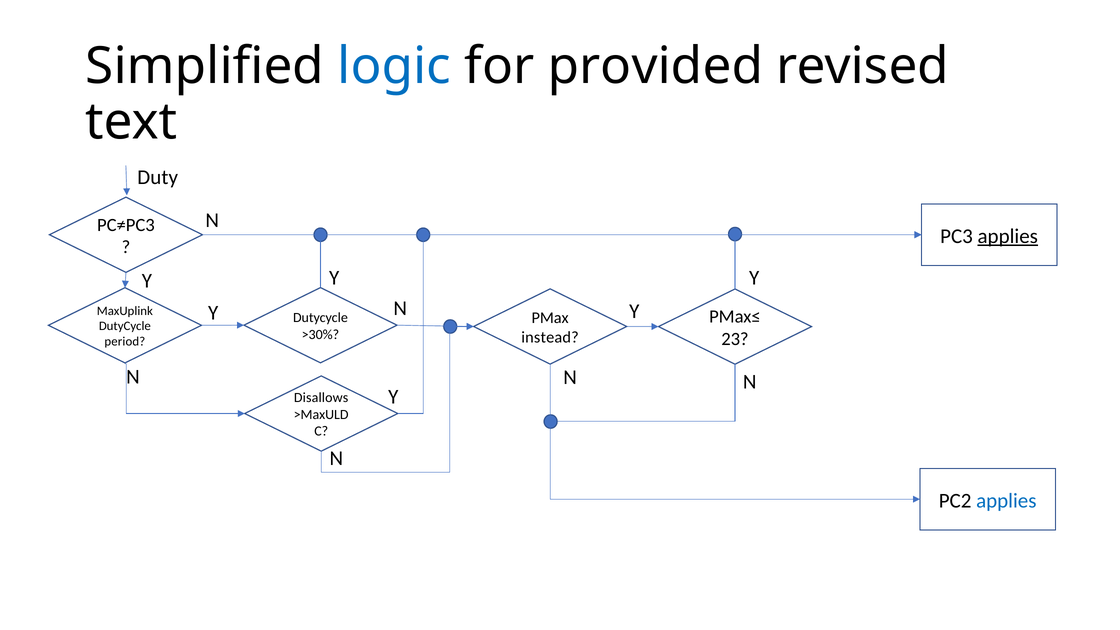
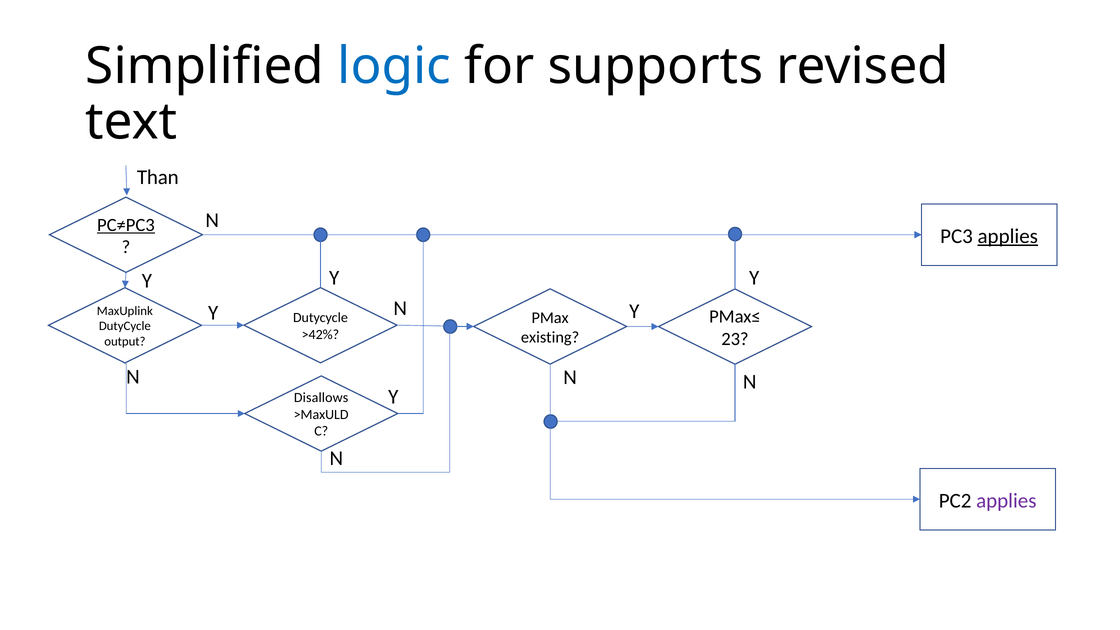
provided: provided -> supports (655, 66)
Duty: Duty -> Than (158, 177)
PC≠PC3 underline: none -> present (126, 225)
>30%: >30% -> >42% (320, 335)
instead: instead -> existing (550, 337)
period: period -> output (125, 342)
applies colour: blue -> purple (1006, 501)
